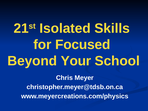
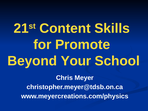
Isolated: Isolated -> Content (65, 28)
Focused: Focused -> Promote (83, 45)
